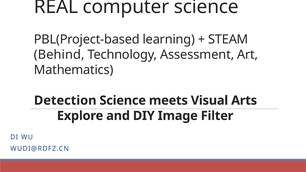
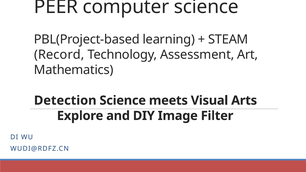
REAL: REAL -> PEER (56, 7)
Behind: Behind -> Record (59, 55)
